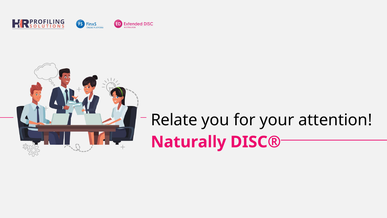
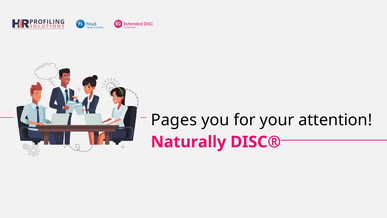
Relate: Relate -> Pages (174, 120)
